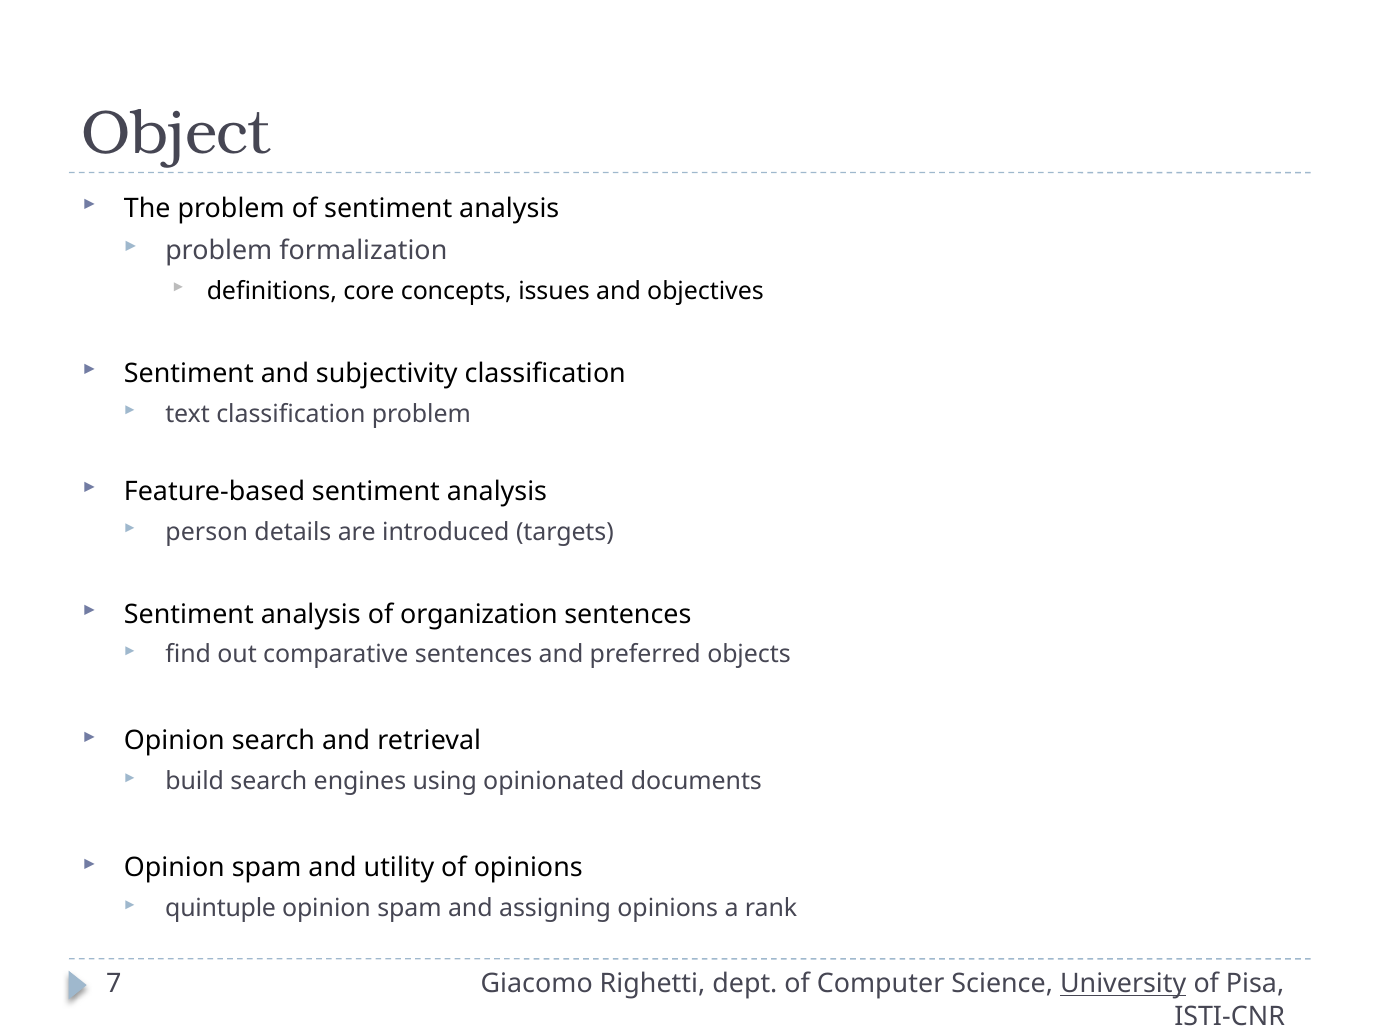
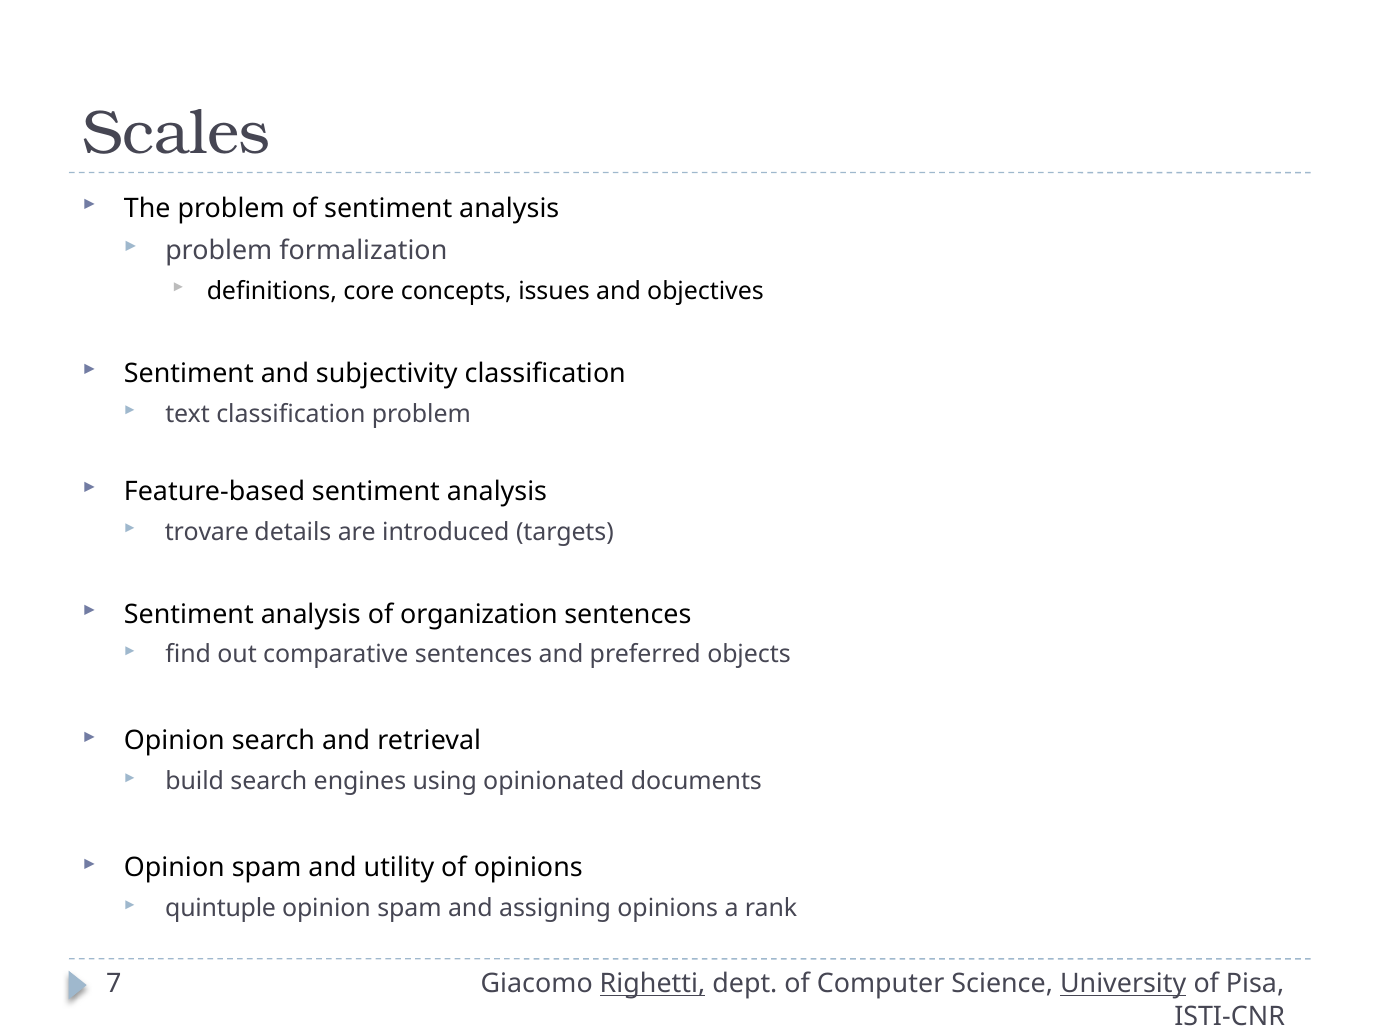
Object: Object -> Scales (176, 133)
person: person -> trovare (207, 532)
Righetti underline: none -> present (653, 984)
